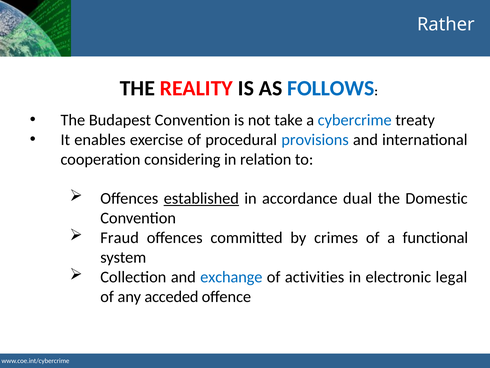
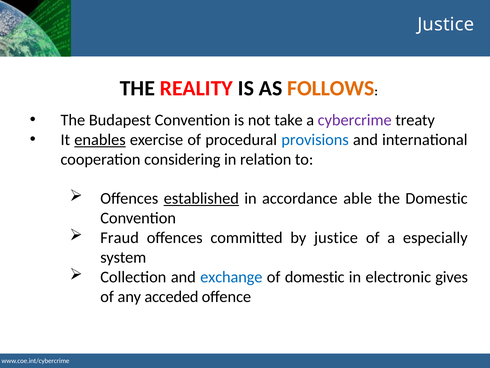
Rather: Rather -> Justice (446, 24)
FOLLOWS colour: blue -> orange (331, 88)
cybercrime colour: blue -> purple (355, 120)
enables underline: none -> present (100, 140)
dual: dual -> able (358, 198)
by crimes: crimes -> justice (336, 238)
functional: functional -> especially (435, 238)
of activities: activities -> domestic (315, 277)
legal: legal -> gives (452, 277)
